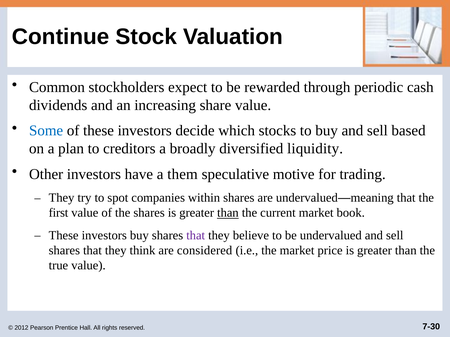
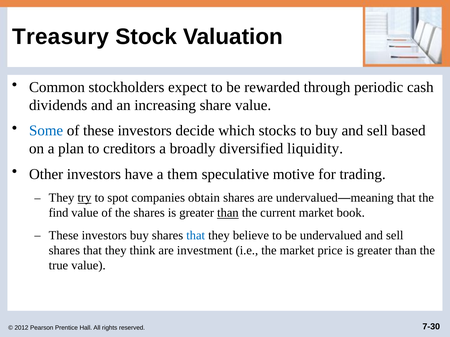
Continue: Continue -> Treasury (61, 37)
try underline: none -> present (84, 198)
within: within -> obtain (204, 198)
first: first -> find (58, 213)
that colour: purple -> blue (196, 236)
considered: considered -> investment (205, 251)
